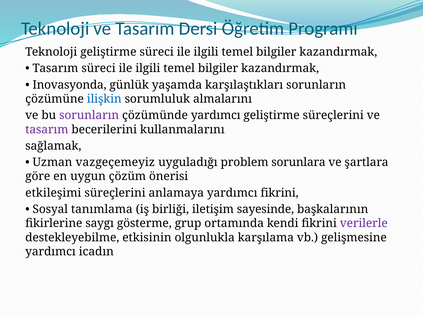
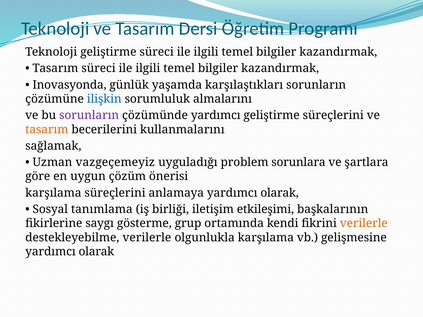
tasarım colour: purple -> orange (47, 130)
etkileşimi: etkileşimi -> karşılama (53, 193)
anlamaya yardımcı fikrini: fikrini -> olarak (280, 193)
sayesinde: sayesinde -> etkileşimi (265, 209)
verilerle colour: purple -> orange (364, 224)
destekleyebilme etkisinin: etkisinin -> verilerle (147, 238)
icadın: icadın -> olarak (96, 252)
